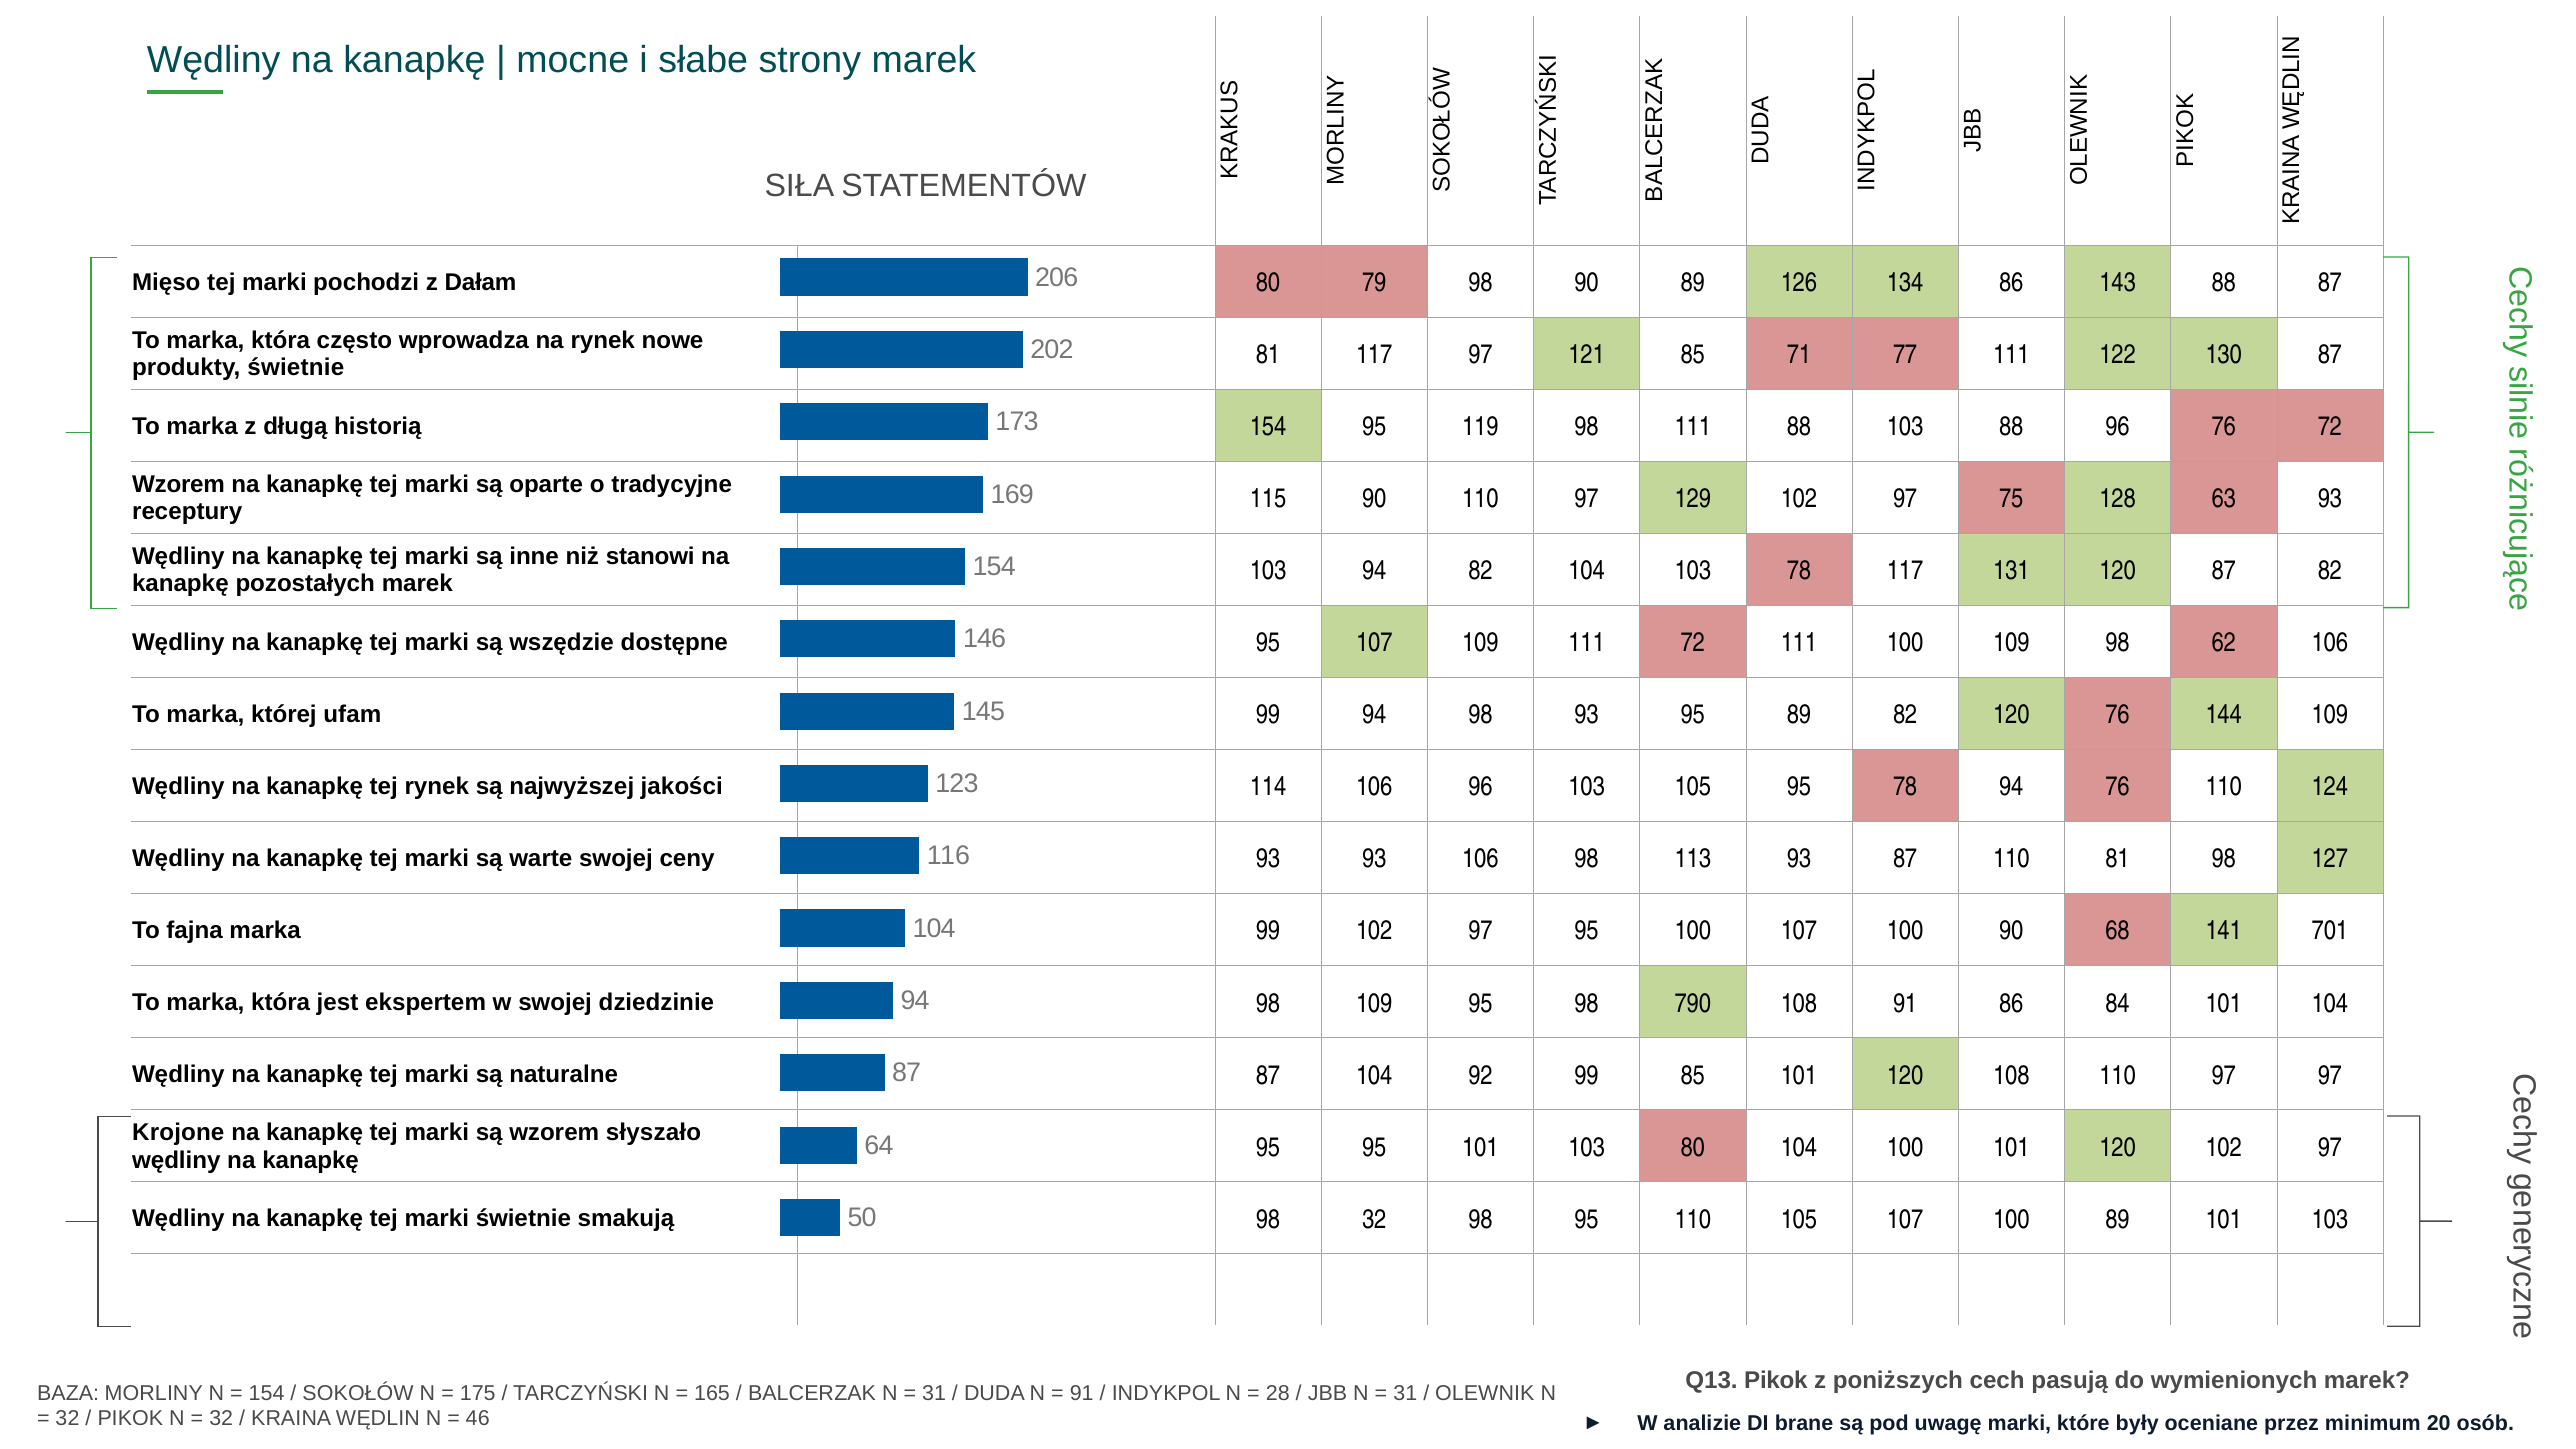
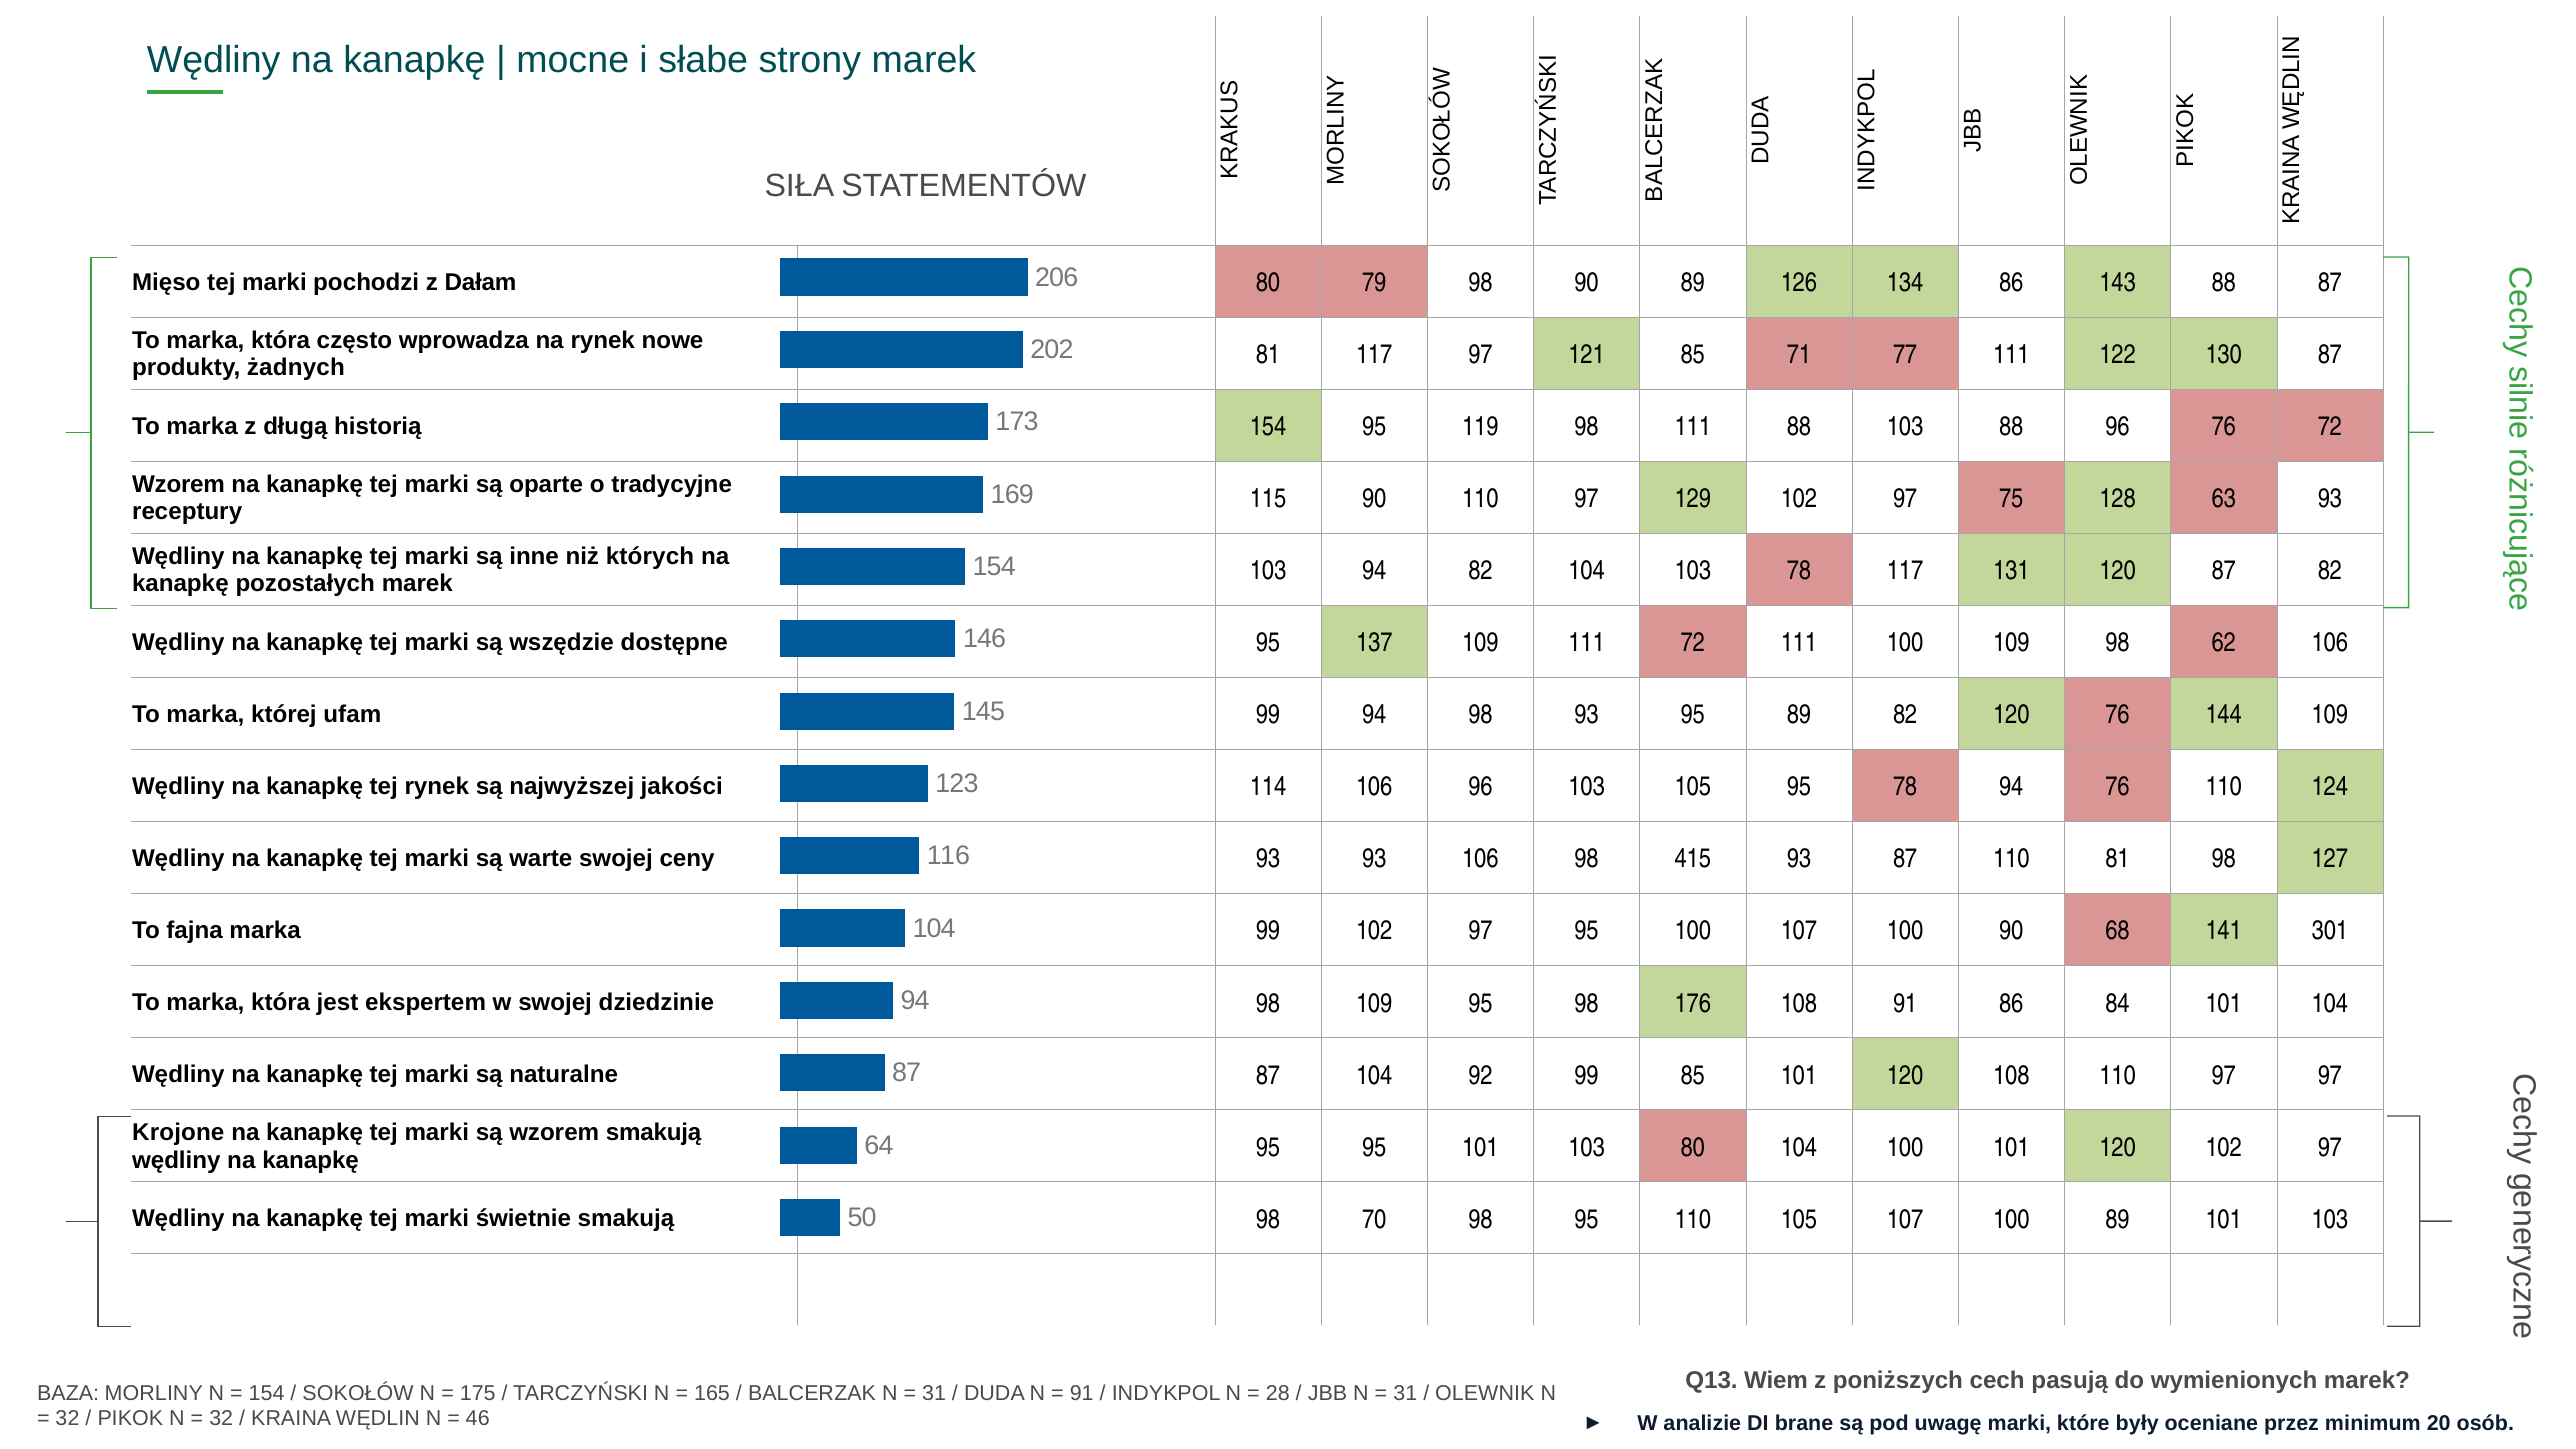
produkty świetnie: świetnie -> żadnych (296, 368)
stanowi: stanowi -> których (650, 557)
95 107: 107 -> 137 (1374, 643)
113: 113 -> 415 (1693, 859)
701: 701 -> 301 (2330, 931)
790: 790 -> 176 (1693, 1003)
wzorem słyszało: słyszało -> smakują (654, 1133)
98 32: 32 -> 70 (1374, 1219)
Q13 Pikok: Pikok -> Wiem (1776, 1381)
